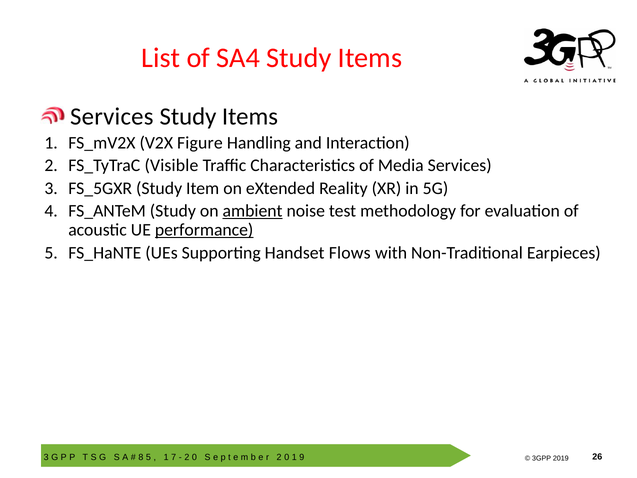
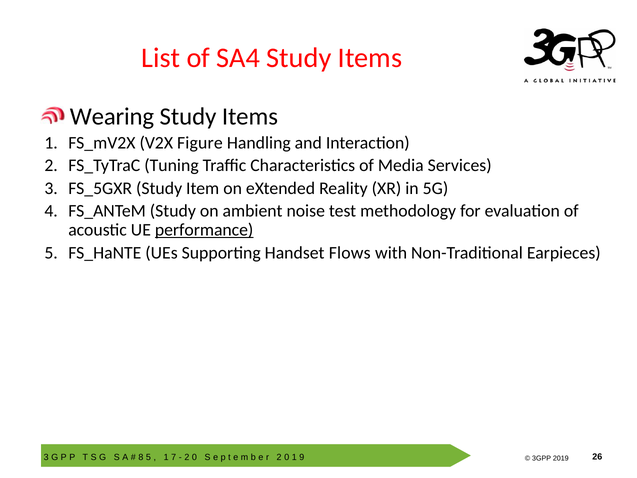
Services: Services -> Wearing (112, 116)
Visible: Visible -> Tuning (171, 166)
ambient underline: present -> none (253, 211)
